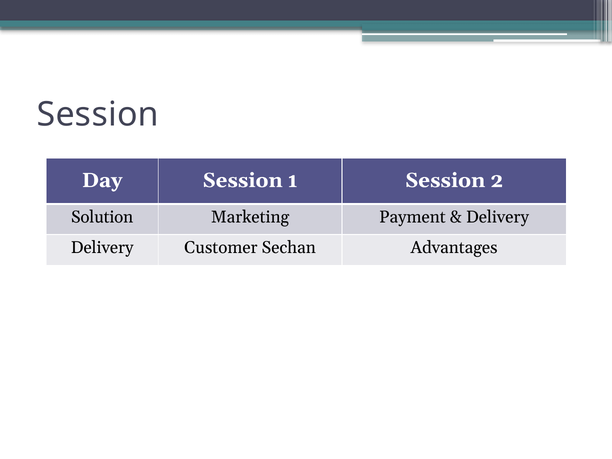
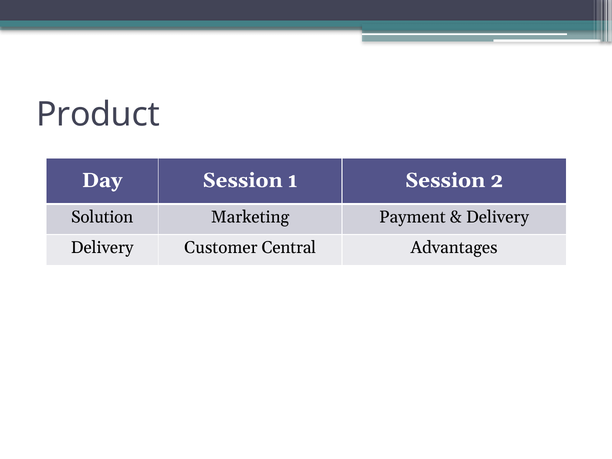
Session: Session -> Product (98, 115)
Sechan: Sechan -> Central (289, 248)
